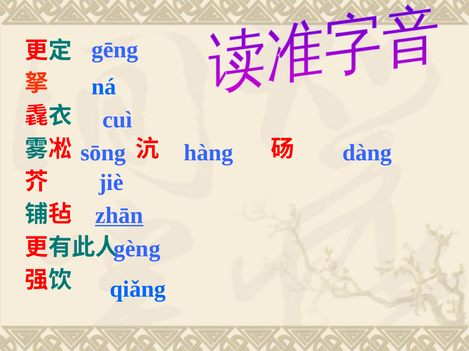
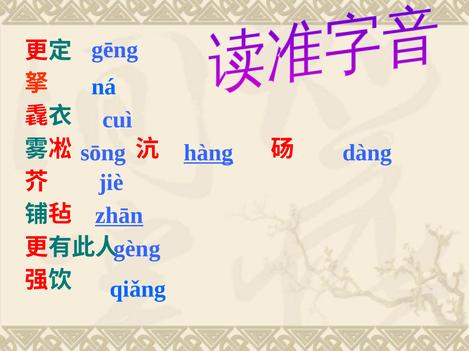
hàng underline: none -> present (208, 153)
